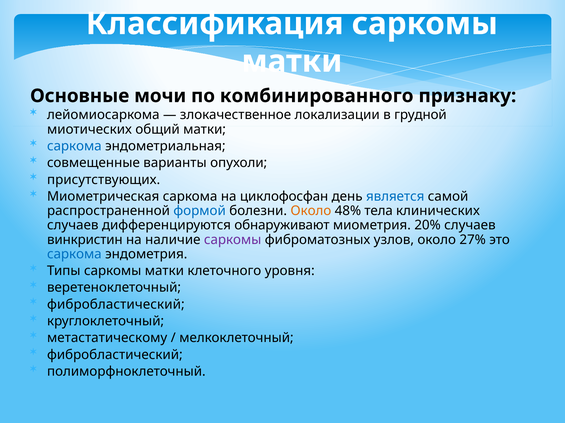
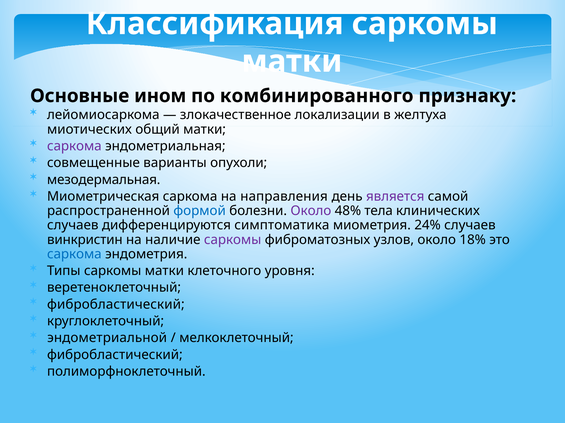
мочи: мочи -> ином (160, 96)
грудной: грудной -> желтуха (420, 115)
саркома colour: blue -> purple (74, 146)
присутствующих: присутствующих -> мезодермальная (104, 180)
циклофосфан: циклофосфан -> направления (284, 197)
является colour: blue -> purple (395, 197)
Около colour: orange -> purple (311, 211)
обнаруживают: обнаруживают -> симптоматика (282, 226)
20%: 20% -> 24% (428, 226)
27%: 27% -> 18% (473, 240)
метастатическому: метастатическому -> эндометриальной (107, 339)
